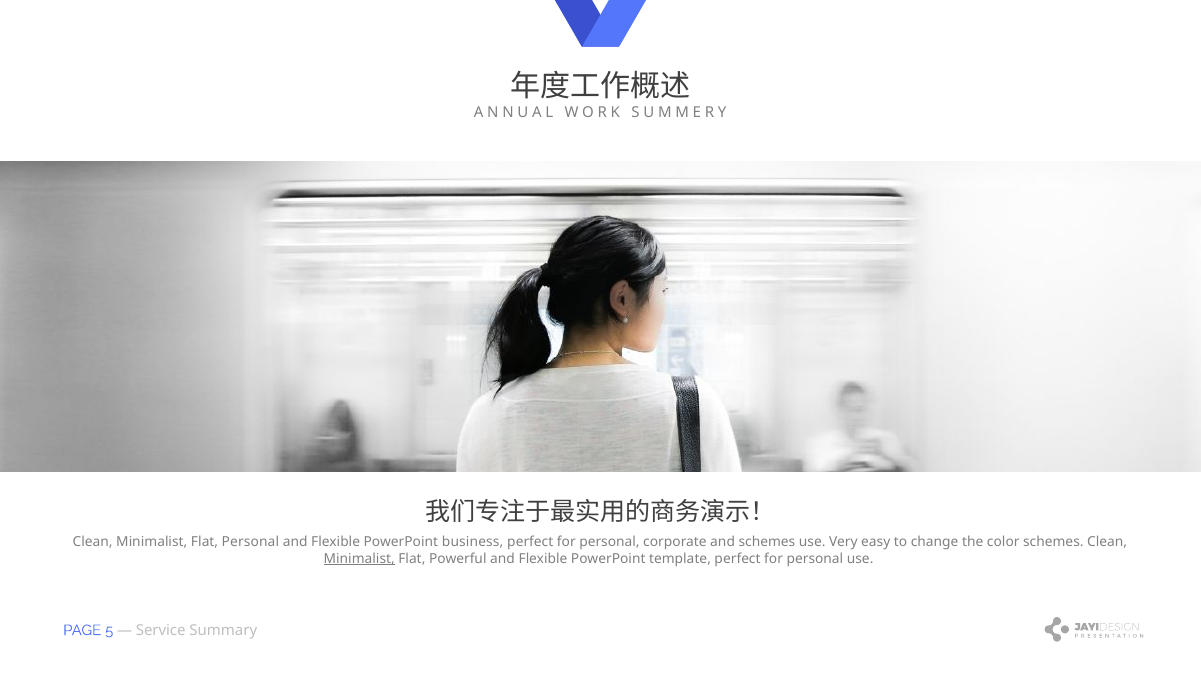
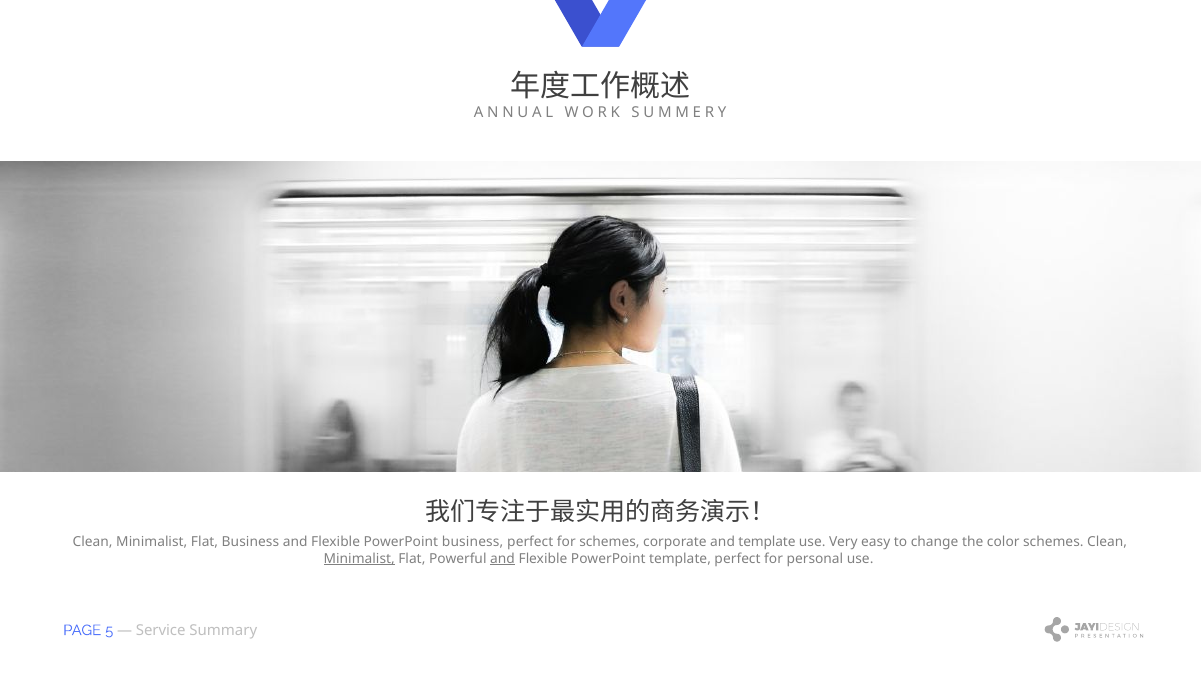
Flat Personal: Personal -> Business (250, 543)
personal: personal -> schemes (609, 543)
and schemes: schemes -> template (767, 543)
and underline: none -> present (503, 559)
